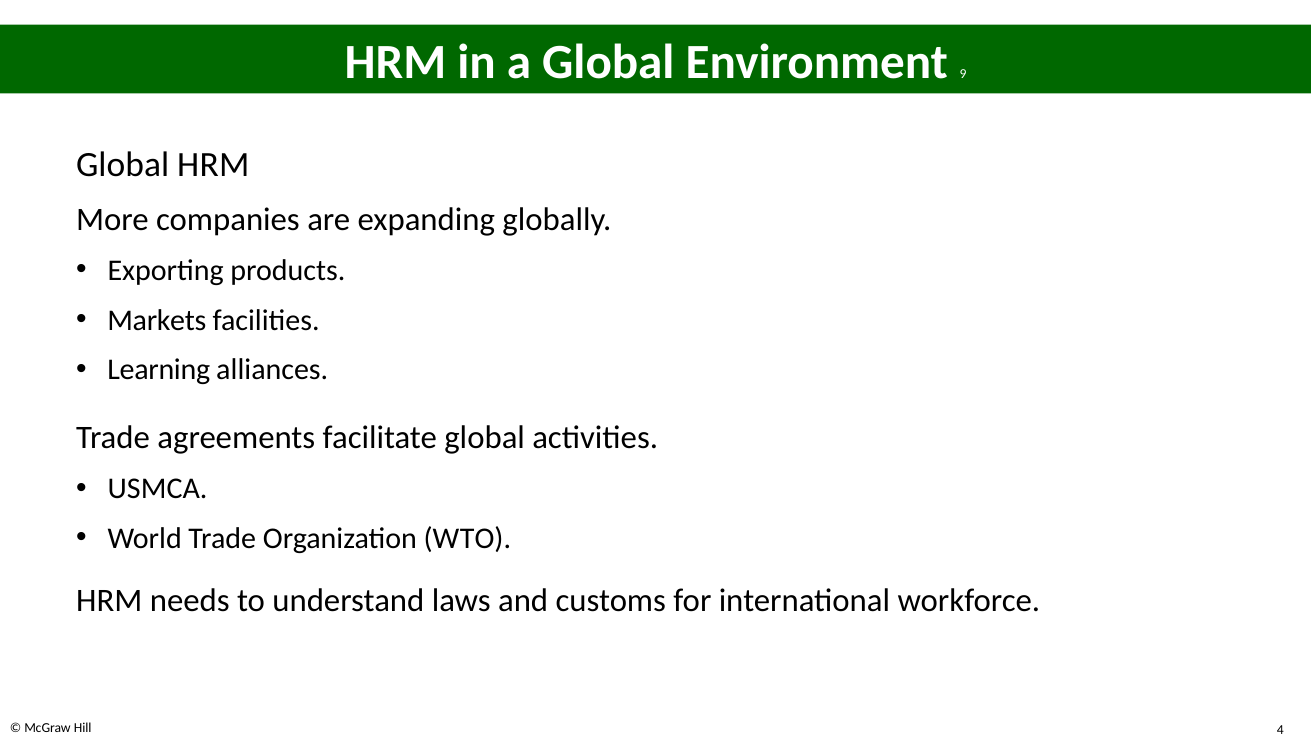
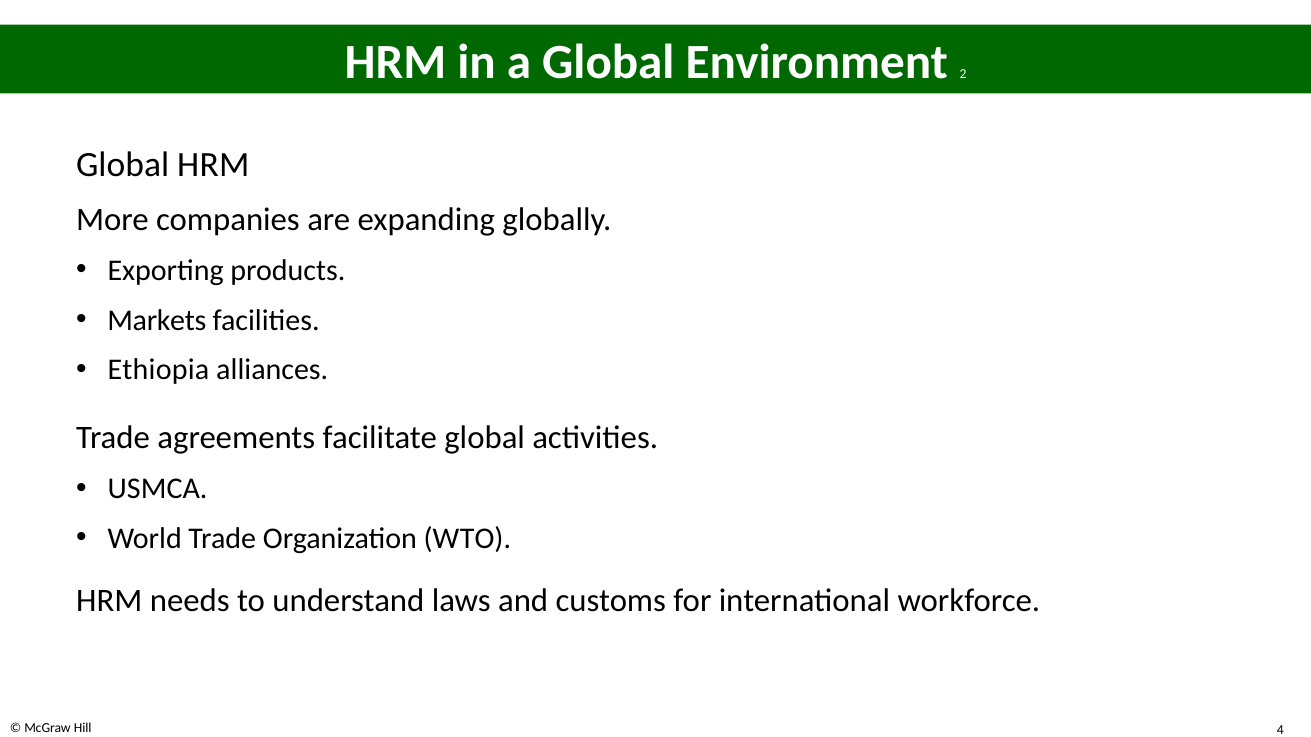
9: 9 -> 2 (963, 74)
Learning: Learning -> Ethiopia (158, 370)
